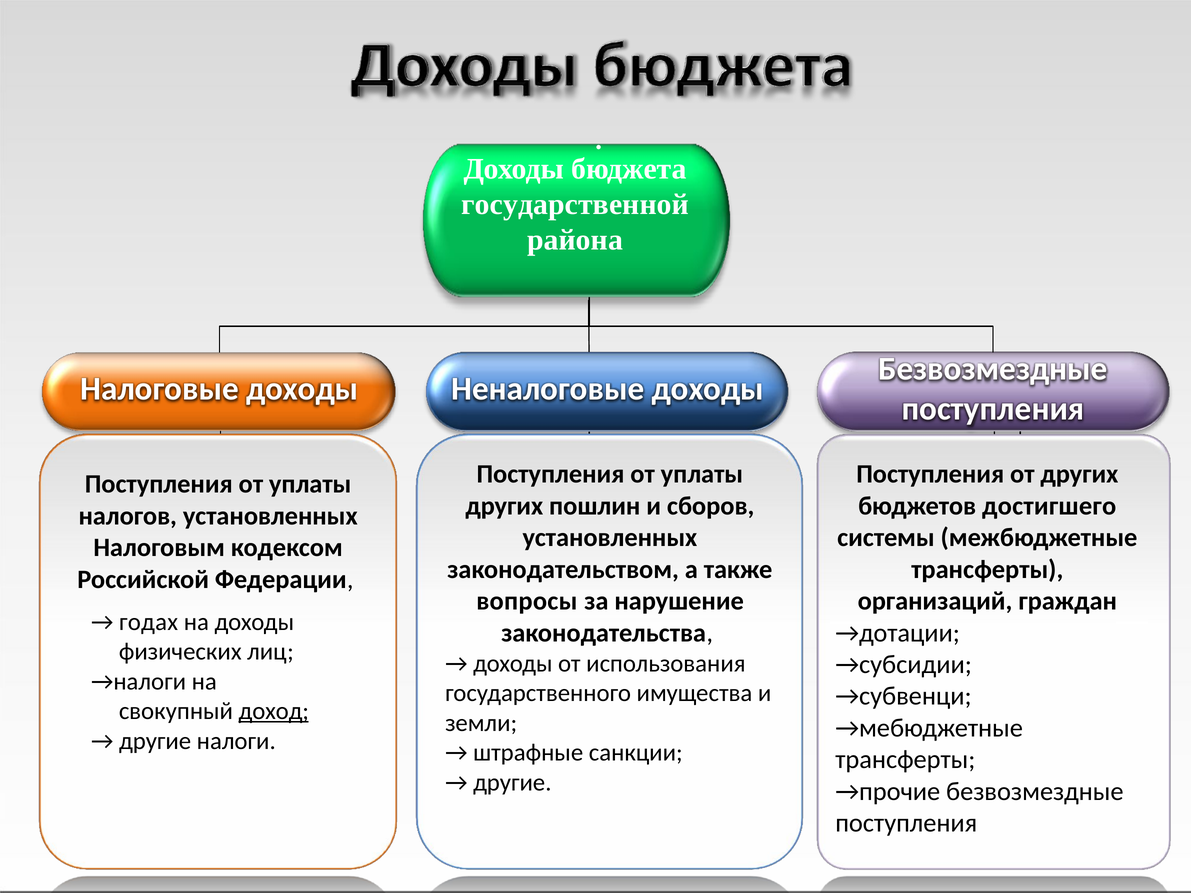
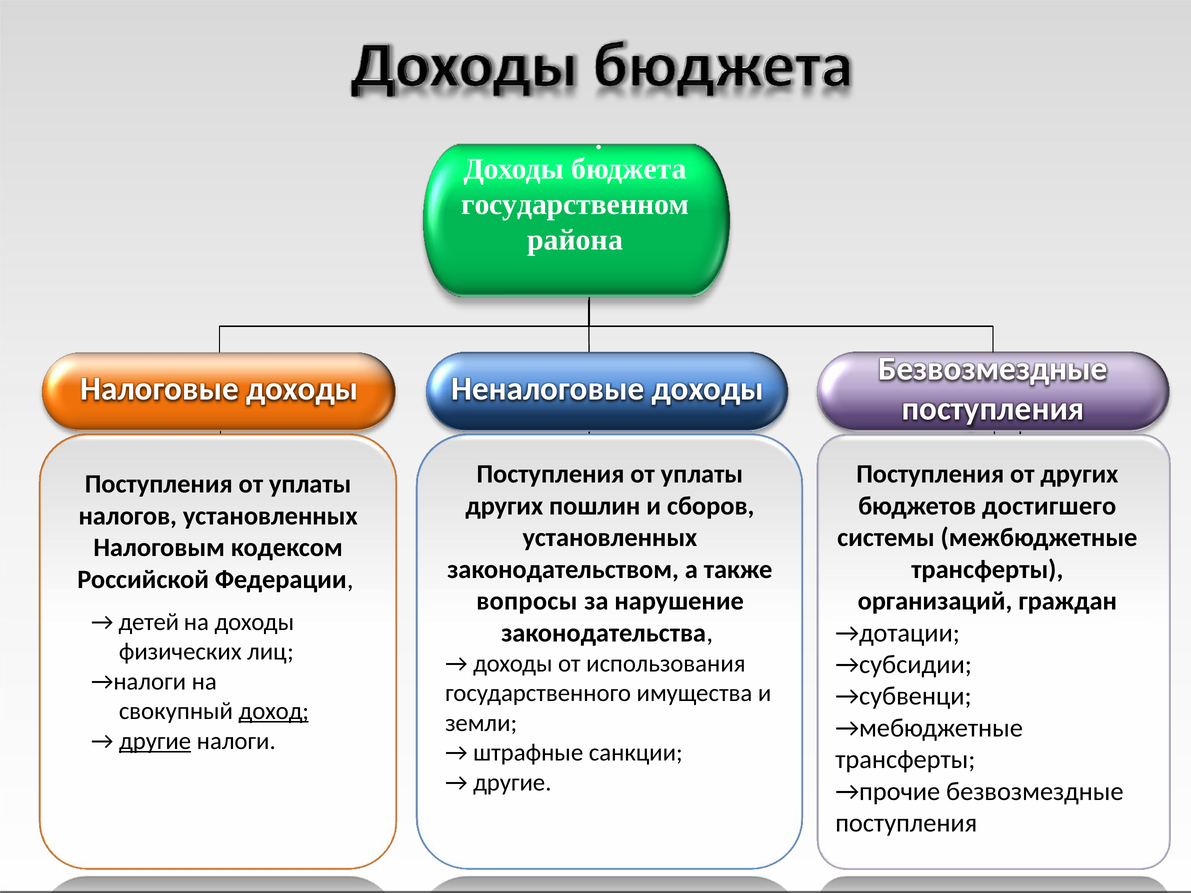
государственной: государственной -> государственном (575, 205)
годах: годах -> детей (149, 622)
другие underline: none -> present (155, 741)
